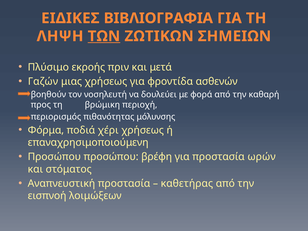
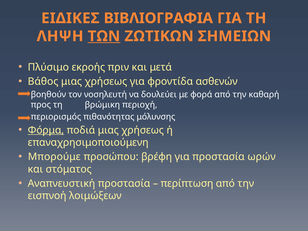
Γαζών: Γαζών -> Βάθος (43, 82)
Φόρμα underline: none -> present (46, 130)
ποδιά χέρι: χέρι -> μιας (108, 130)
Προσώπου: Προσώπου -> Μπορούμε (54, 157)
καθετήρας: καθετήρας -> περίπτωση (187, 184)
